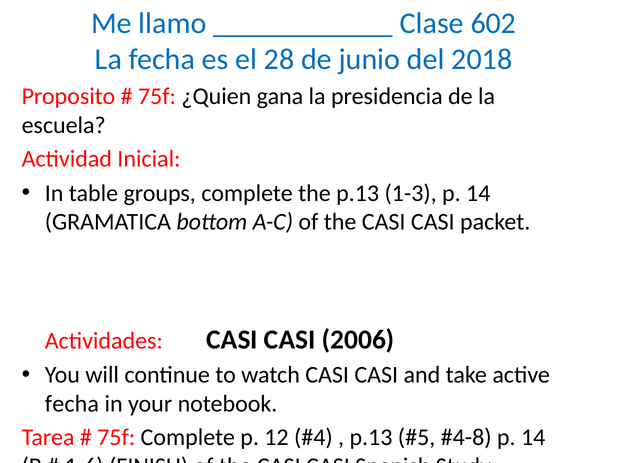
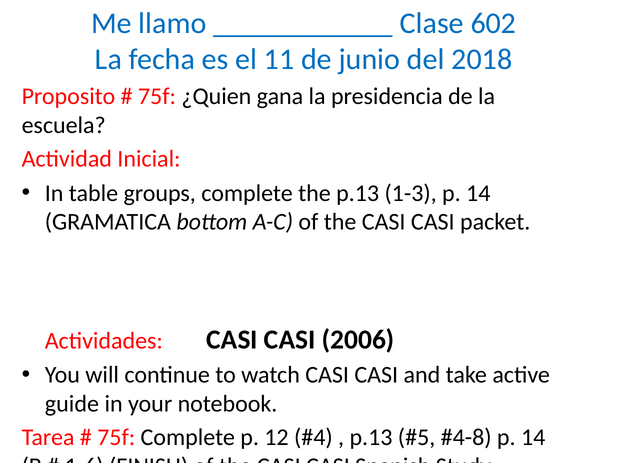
28: 28 -> 11 (279, 59)
fecha: fecha -> guide (72, 404)
